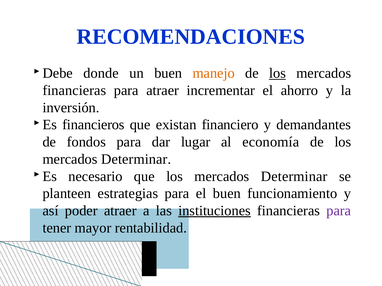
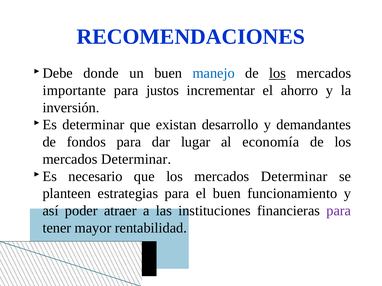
manejo colour: orange -> blue (214, 73)
financieras: financieras -> importante (74, 91)
para atraer: atraer -> justos (163, 91)
Es financieros: financieros -> determinar (93, 125)
financiero: financiero -> desarrollo (230, 125)
instituciones underline: present -> none (215, 211)
